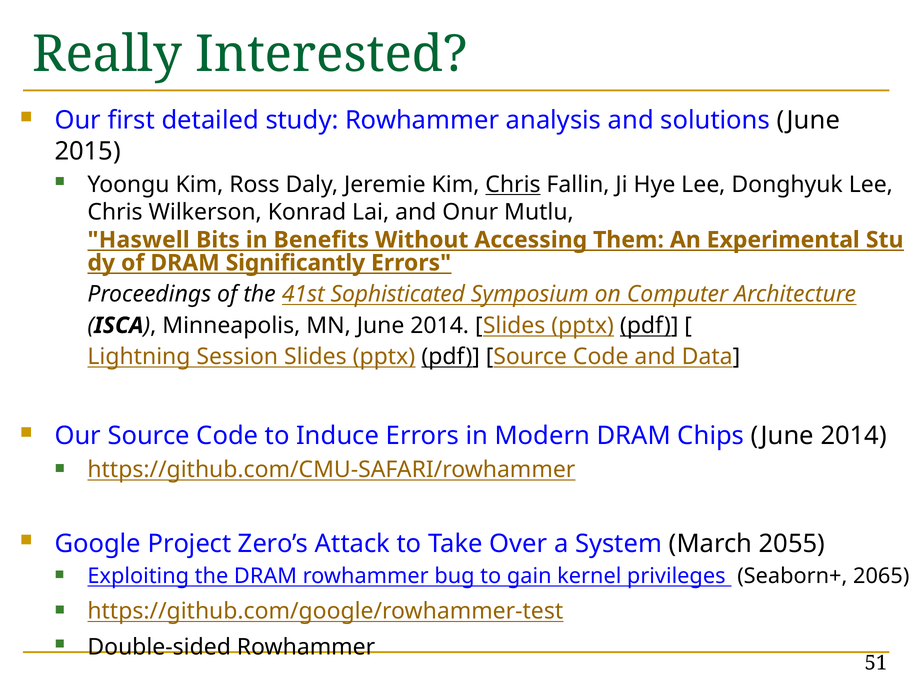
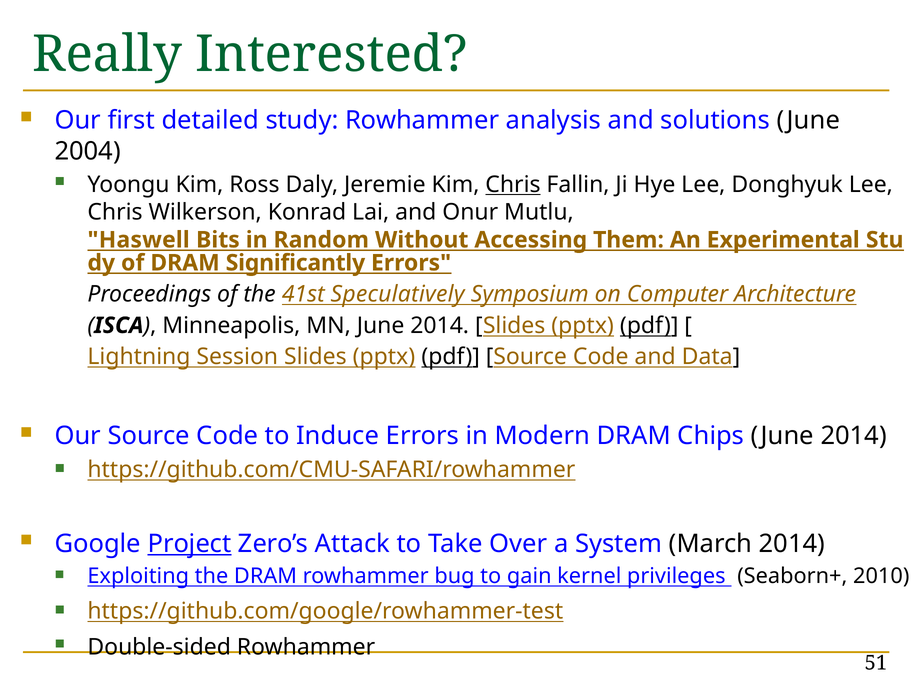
2015: 2015 -> 2004 (88, 151)
Benefits: Benefits -> Random (321, 240)
Sophisticated: Sophisticated -> Speculatively (398, 294)
Project underline: none -> present (189, 544)
March 2055: 2055 -> 2014 (792, 544)
2065: 2065 -> 2010 (881, 576)
